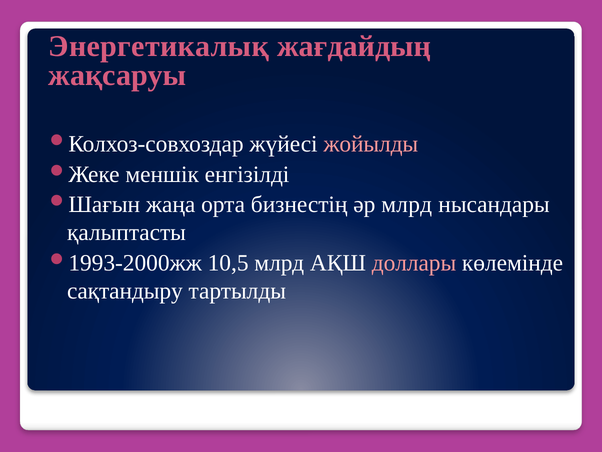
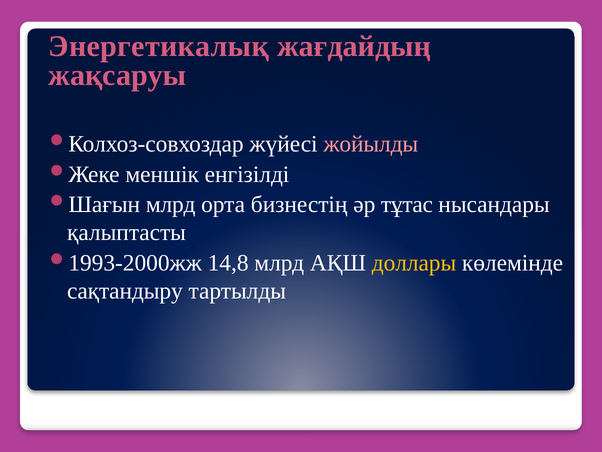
жаңа: жаңа -> млрд (171, 204)
әр млрд: млрд -> тұтас (407, 204)
10,5: 10,5 -> 14,8 (228, 263)
доллары colour: pink -> yellow (414, 263)
